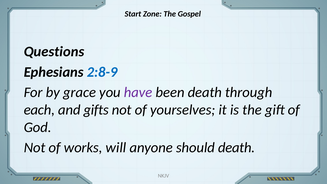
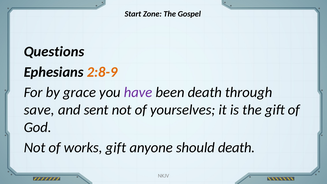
2:8-9 colour: blue -> orange (102, 72)
each: each -> save (39, 110)
gifts: gifts -> sent (96, 110)
works will: will -> gift (116, 148)
